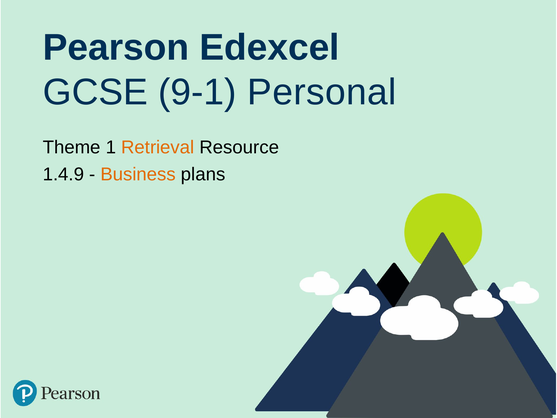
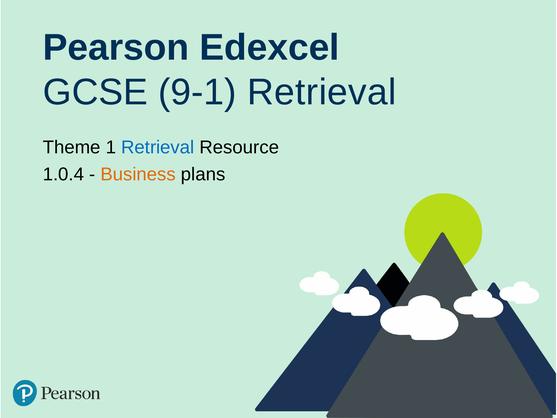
9-1 Personal: Personal -> Retrieval (322, 92)
Retrieval colour: orange -> blue (158, 147)
1.4.9: 1.4.9 -> 1.0.4 (63, 174)
